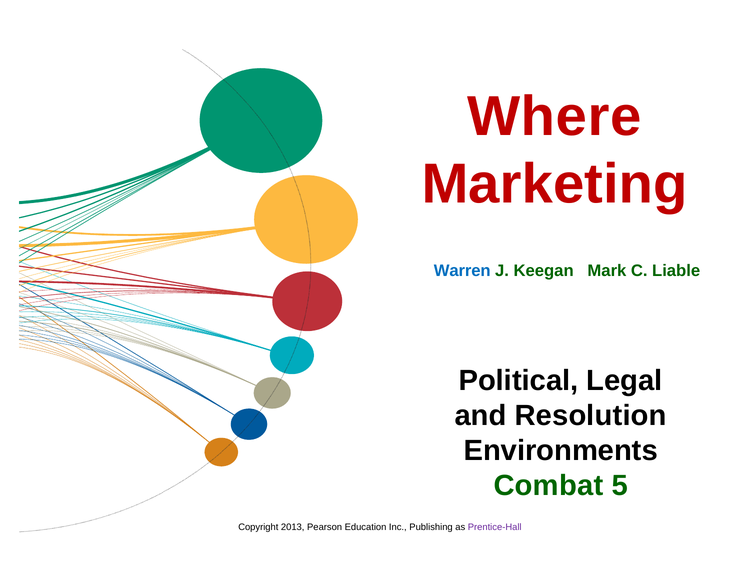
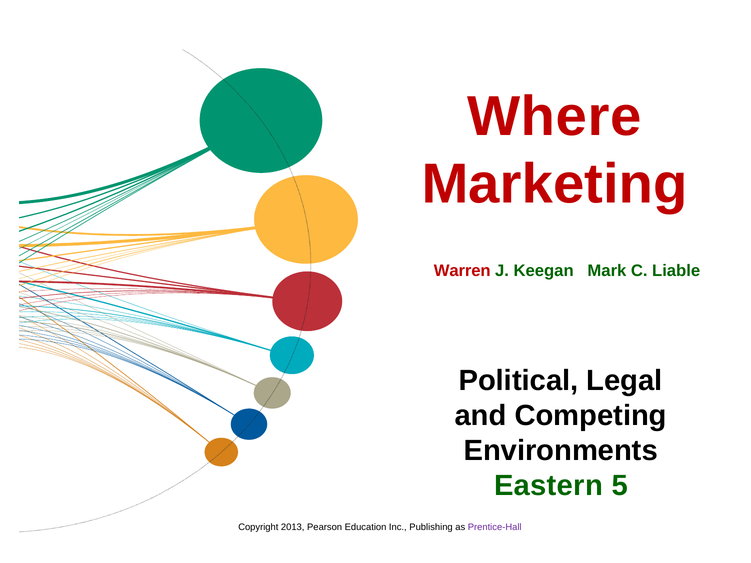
Warren colour: blue -> red (462, 271)
Resolution: Resolution -> Competing (591, 416)
Combat: Combat -> Eastern (548, 486)
